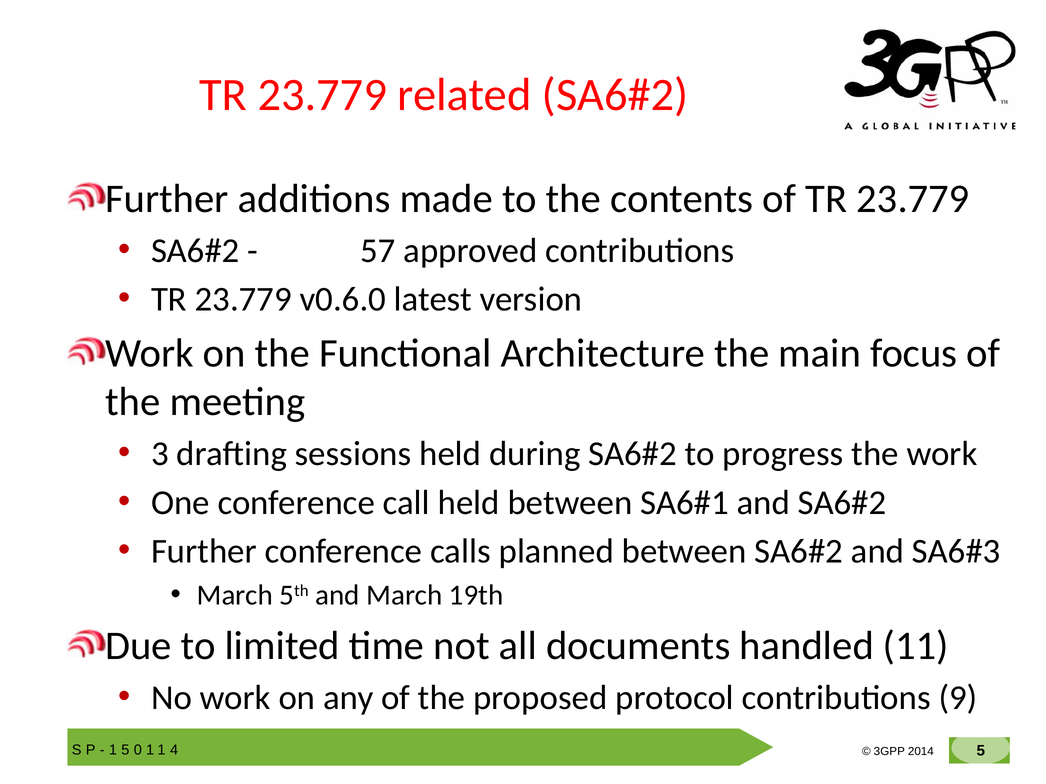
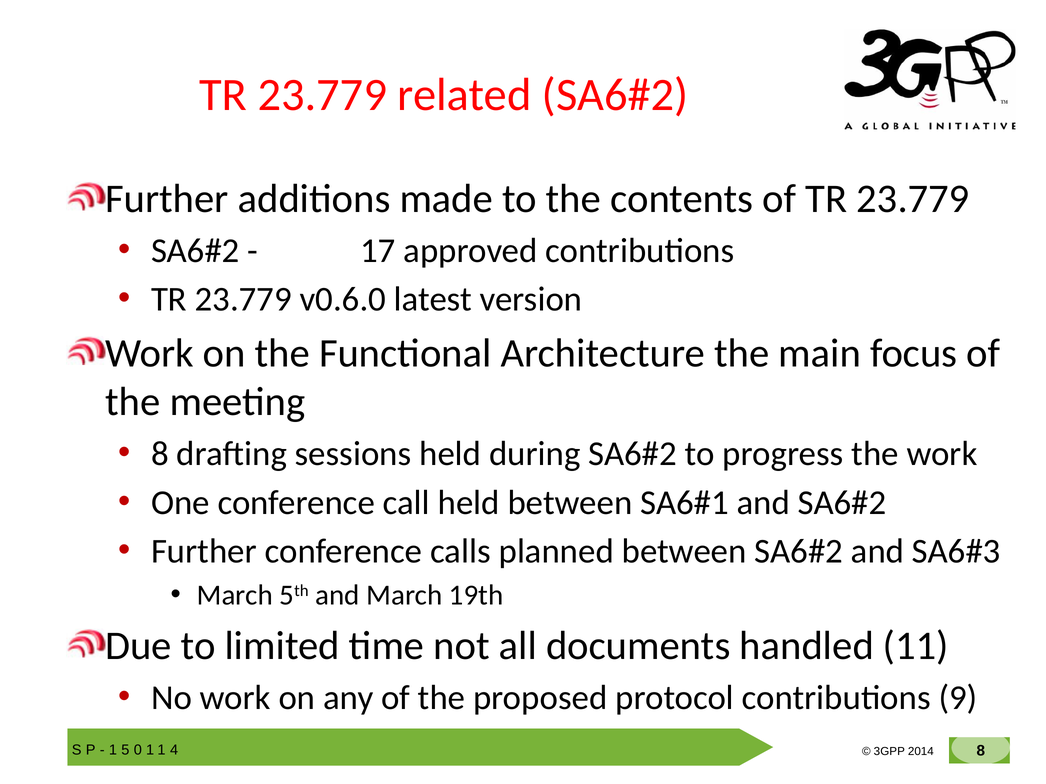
57: 57 -> 17 (378, 251)
3: 3 -> 8 (160, 454)
4 5: 5 -> 8 (981, 751)
